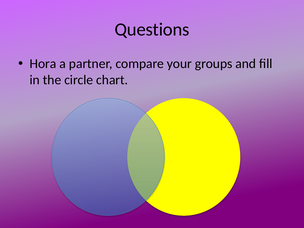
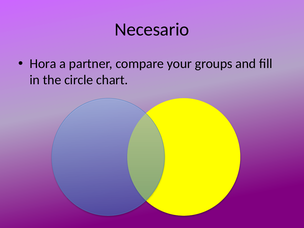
Questions: Questions -> Necesario (152, 29)
